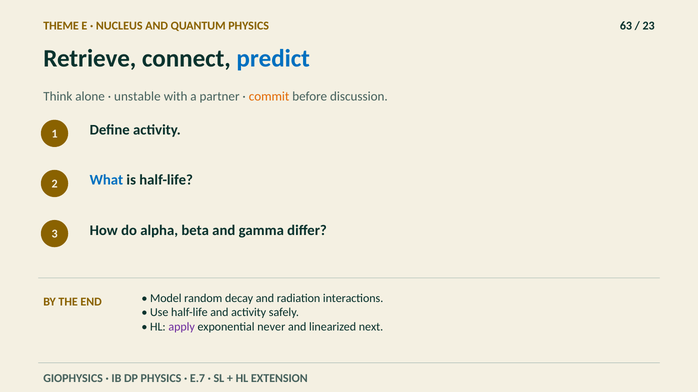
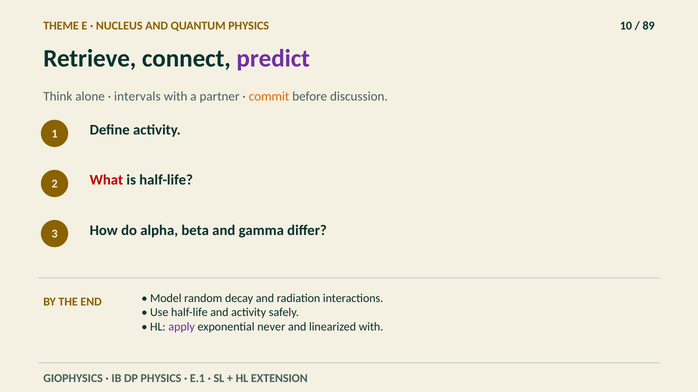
63: 63 -> 10 (626, 26)
23: 23 -> 89 (649, 26)
predict colour: blue -> purple (273, 59)
unstable: unstable -> intervals (137, 96)
What colour: blue -> red (106, 180)
linearized next: next -> with (371, 327)
E.7: E.7 -> E.1 (197, 379)
